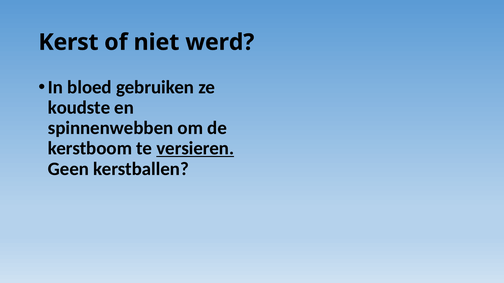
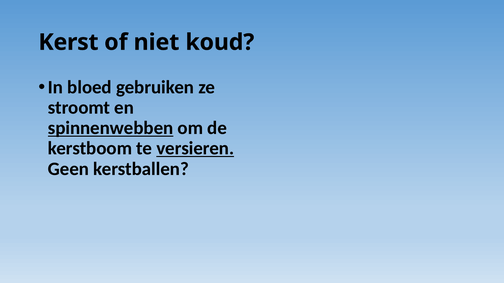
werd: werd -> koud (220, 42)
koudste: koudste -> stroomt (79, 108)
spinnenwebben underline: none -> present (111, 128)
